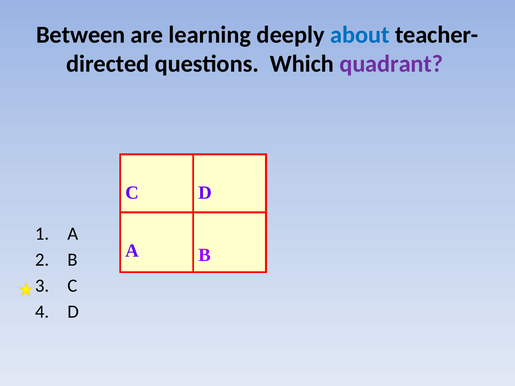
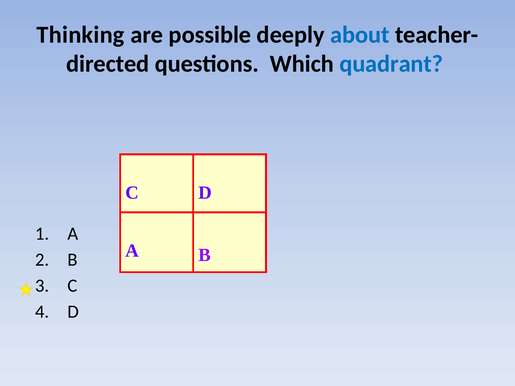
Between: Between -> Thinking (81, 35)
learning: learning -> possible (210, 35)
quadrant colour: purple -> blue (391, 64)
